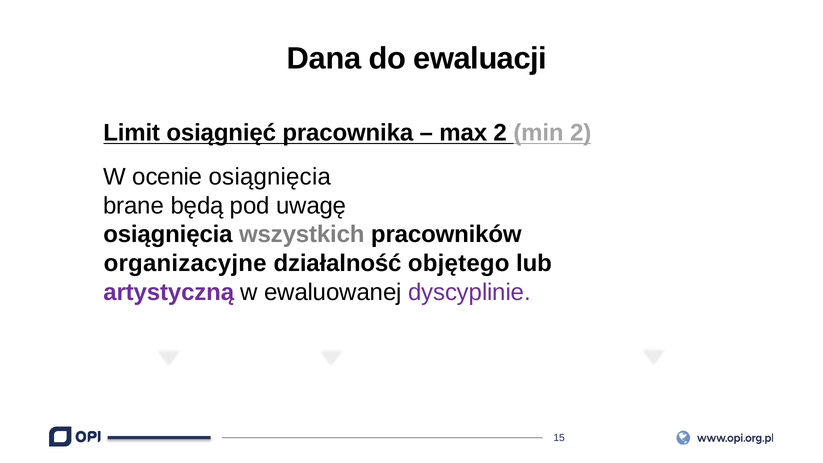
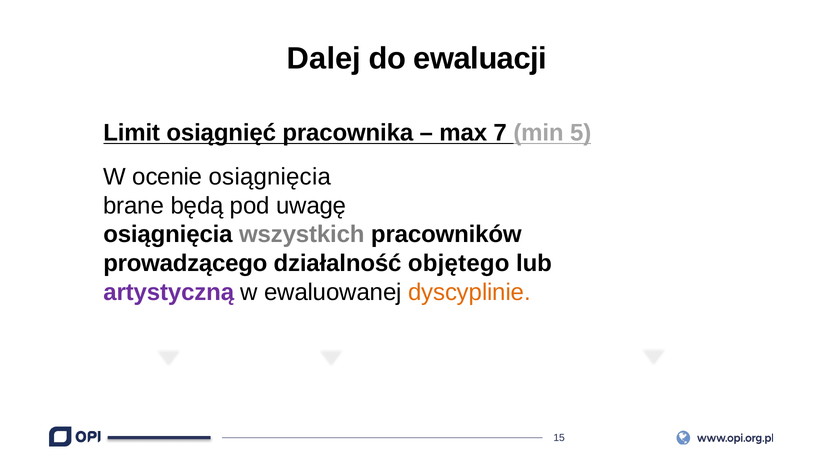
Dana: Dana -> Dalej (324, 59)
2: 2 -> 7 (500, 133)
min 2: 2 -> 5 (581, 133)
organizacyjne: organizacyjne -> prowadzącego (185, 263)
dyscyplinie colour: purple -> orange (469, 292)
